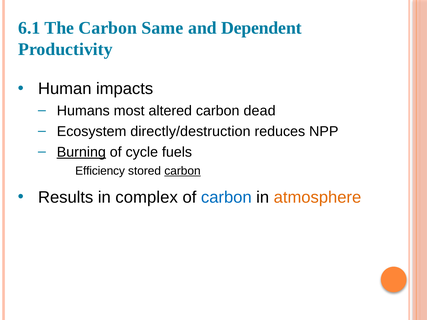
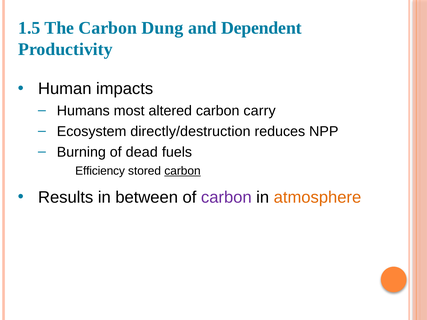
6.1: 6.1 -> 1.5 (29, 28)
Same: Same -> Dung (162, 28)
dead: dead -> carry (260, 111)
Burning underline: present -> none (81, 152)
cycle: cycle -> dead (142, 152)
complex: complex -> between (147, 197)
carbon colour: blue -> purple (226, 197)
